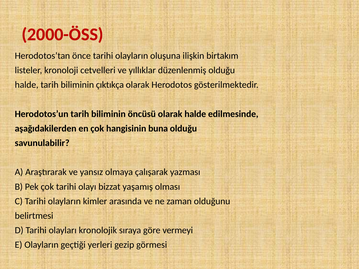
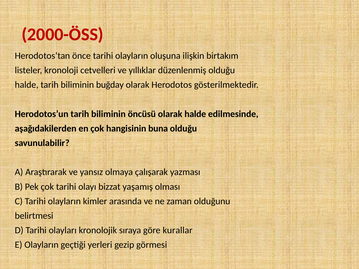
çıktıkça: çıktıkça -> buğday (110, 85)
vermeyi: vermeyi -> kurallar (178, 231)
